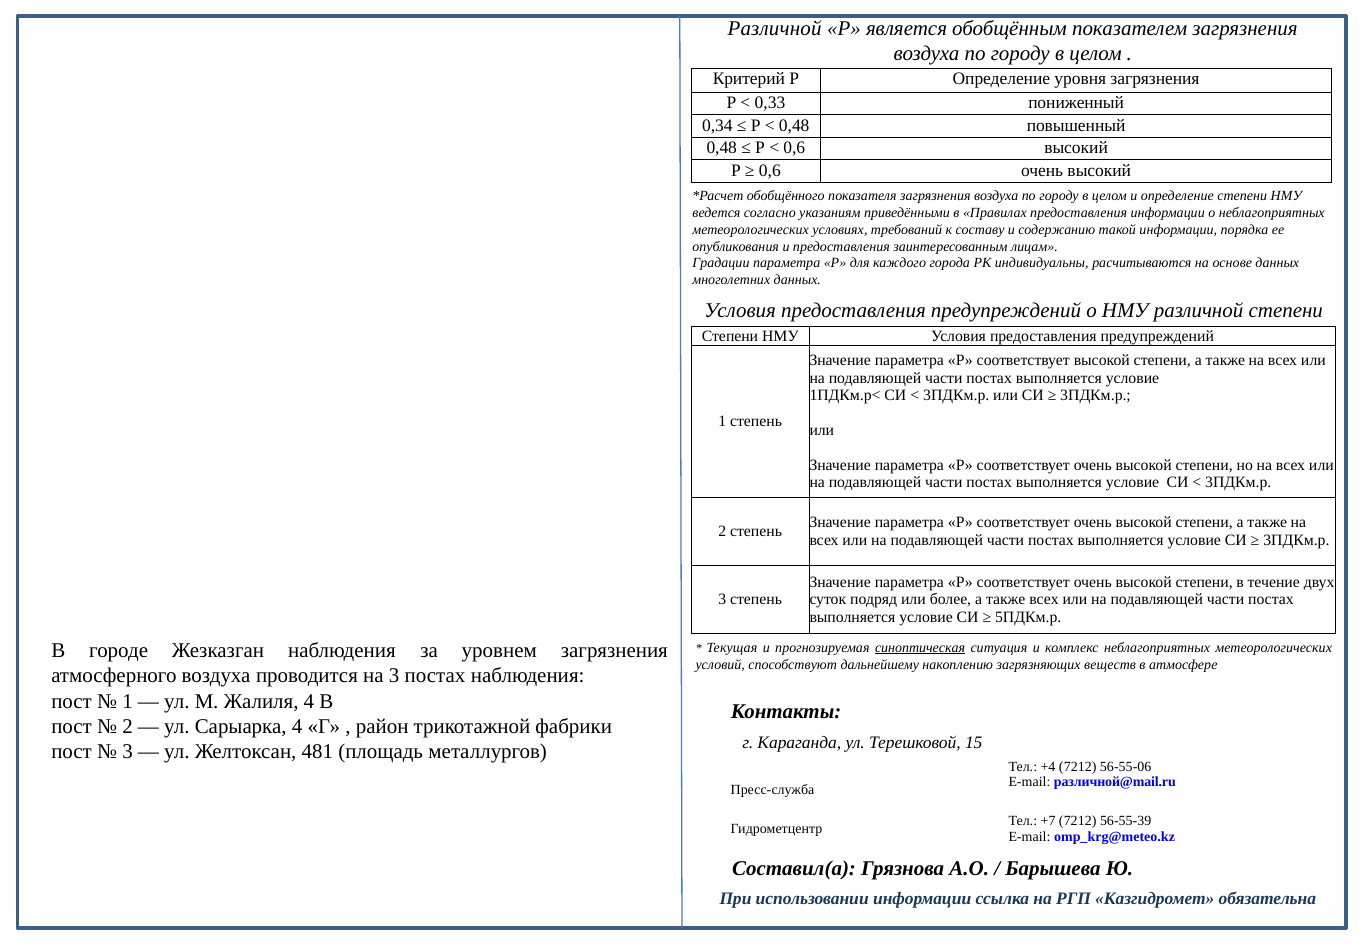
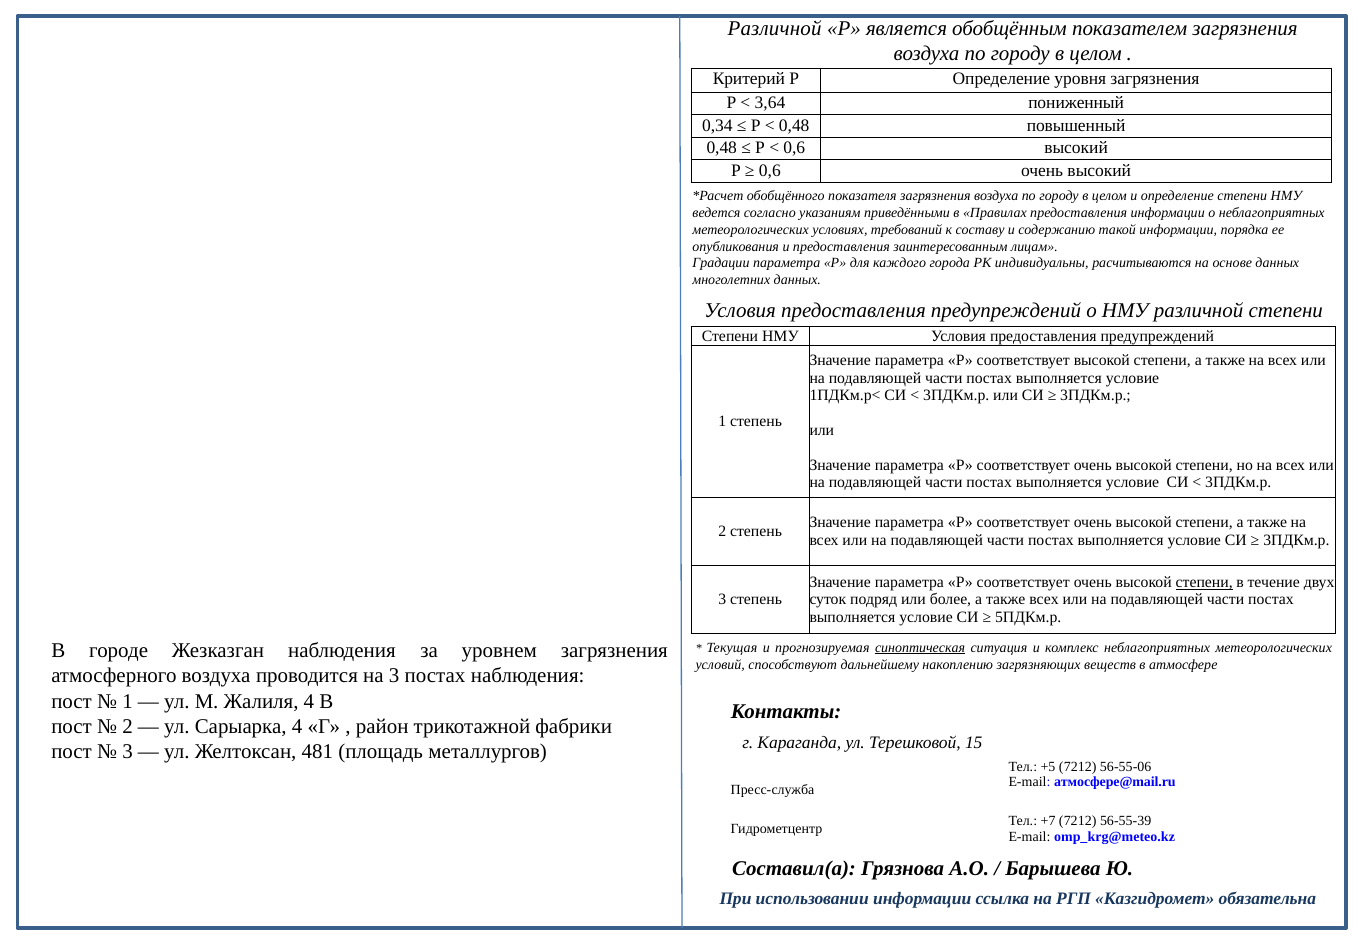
0,33: 0,33 -> 3,64 (770, 103)
степени underline: none -> present (1204, 582)
+4: +4 -> +5 (1048, 767)
различной@mail.ru: различной@mail.ru -> атмосфере@mail.ru (1115, 782)
